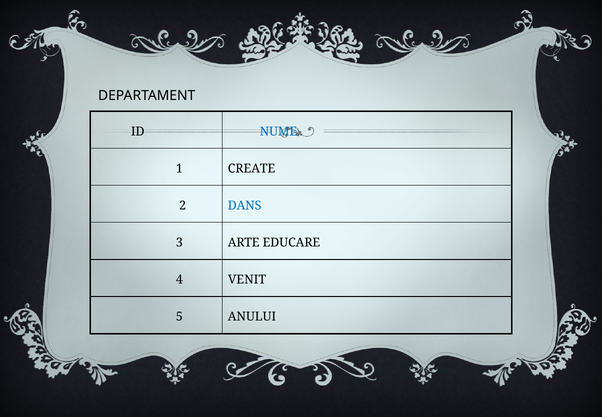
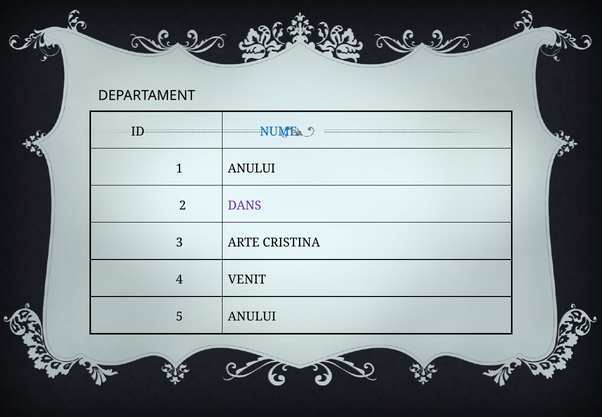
1 CREATE: CREATE -> ANULUI (252, 168)
DANS colour: blue -> purple (245, 205)
EDUCARE: EDUCARE -> CRISTINA (291, 242)
